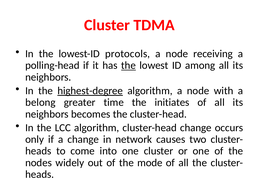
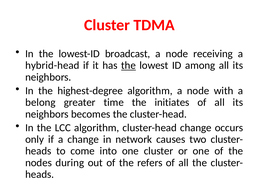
protocols: protocols -> broadcast (128, 54)
polling-head: polling-head -> hybrid-head (52, 66)
highest-degree underline: present -> none (90, 91)
widely: widely -> during (70, 163)
mode: mode -> refers (150, 163)
